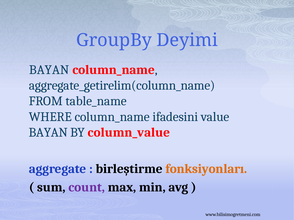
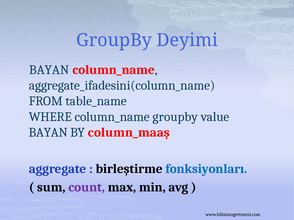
aggregate_getirelim(column_name: aggregate_getirelim(column_name -> aggregate_ifadesini(column_name (122, 86)
column_name ifadesini: ifadesini -> groupby (175, 117)
column_value: column_value -> column_maaş (129, 133)
fonksiyonları colour: orange -> blue (206, 169)
